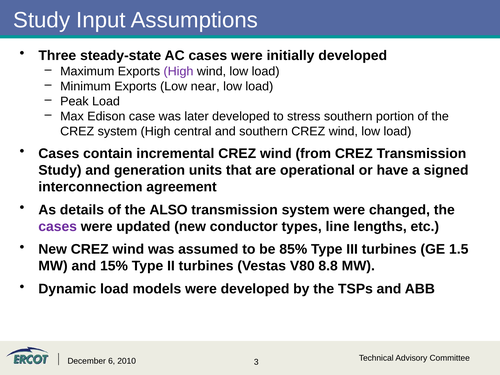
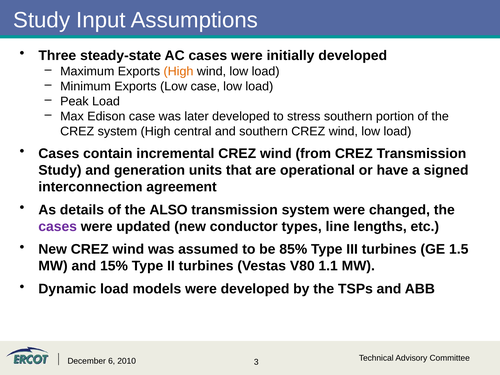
High colour: purple -> orange (178, 71)
Low near: near -> case (205, 86)
8.8: 8.8 -> 1.1 (328, 266)
